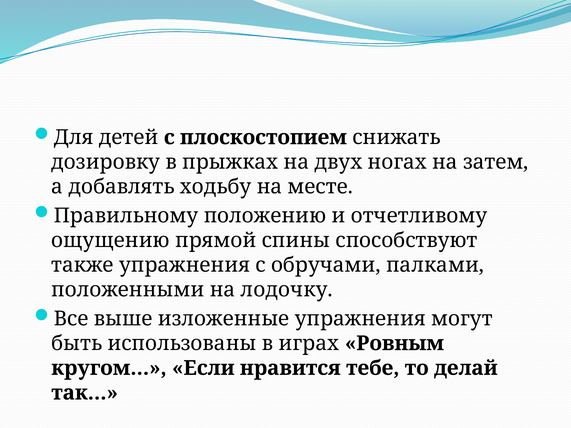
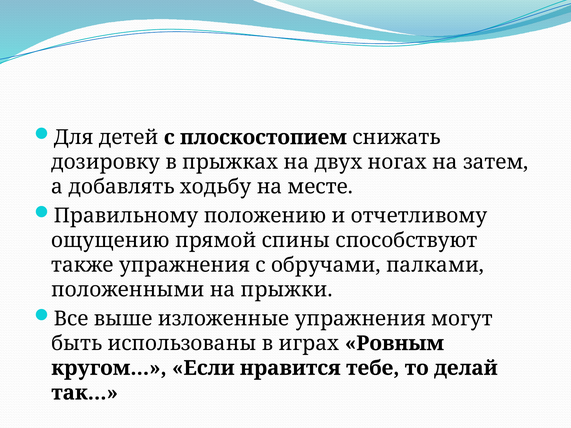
лодочку: лодочку -> прыжки (287, 290)
